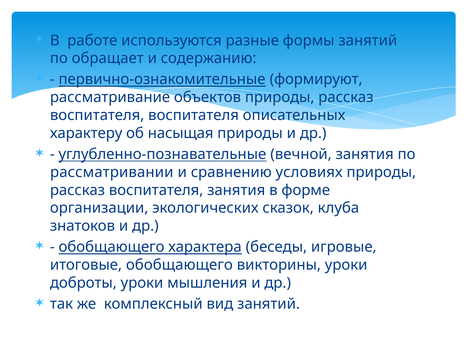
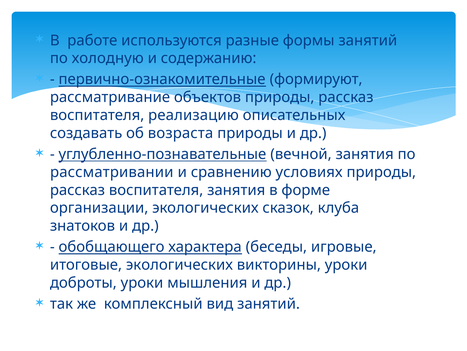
обращает: обращает -> холодную (108, 58)
воспитателя воспитателя: воспитателя -> реализацию (193, 115)
характеру: характеру -> создавать (86, 133)
насыщая: насыщая -> возраста (181, 133)
итоговые обобщающего: обобщающего -> экологических (179, 264)
